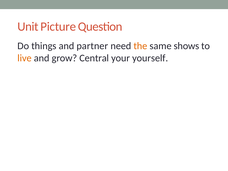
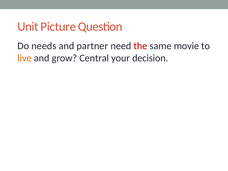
things: things -> needs (44, 46)
the colour: orange -> red (140, 46)
shows: shows -> movie (186, 46)
yourself: yourself -> decision (150, 58)
